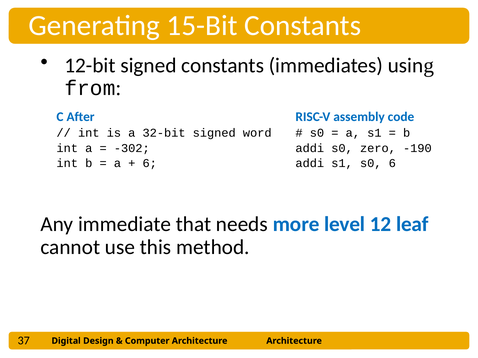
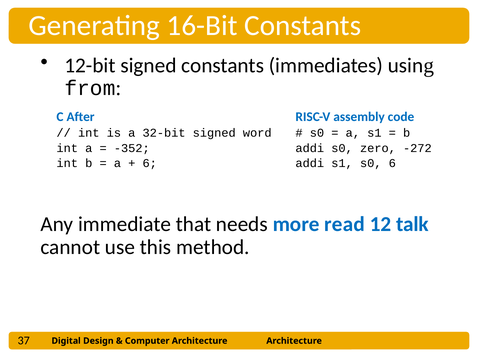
15-Bit: 15-Bit -> 16-Bit (202, 25)
-302: -302 -> -352 (132, 148)
-190: -190 -> -272 (417, 148)
level: level -> read (344, 224)
leaf: leaf -> talk (412, 224)
